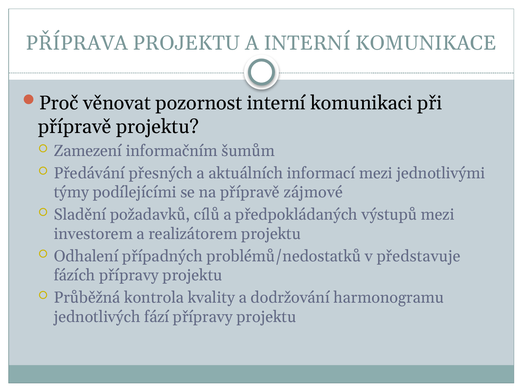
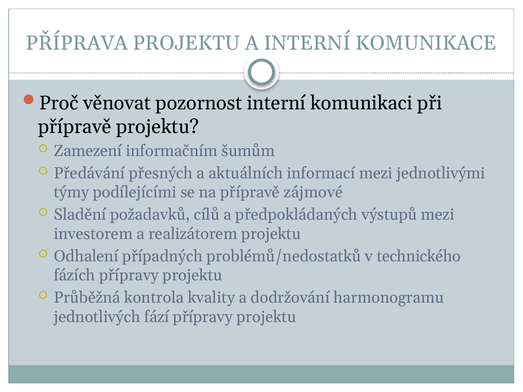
představuje: představuje -> technického (419, 256)
